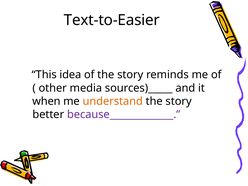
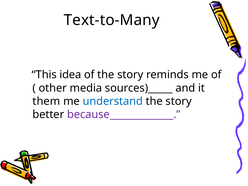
Text-to-Easier: Text-to-Easier -> Text-to-Many (112, 20)
when: when -> them (46, 101)
understand colour: orange -> blue (113, 101)
